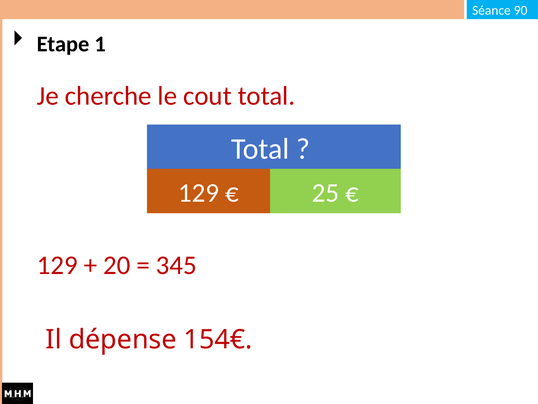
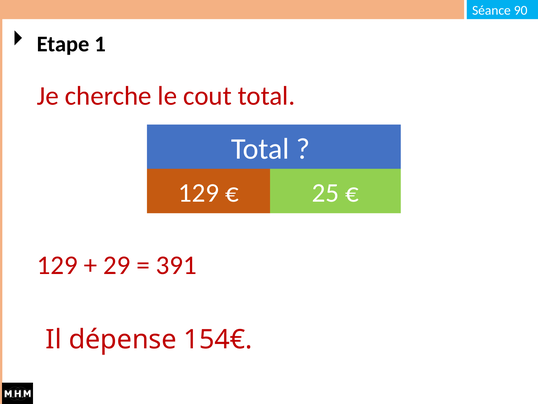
20: 20 -> 29 (117, 265)
345: 345 -> 391 (176, 265)
